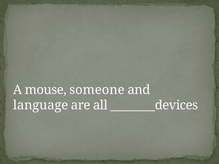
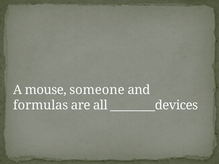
language: language -> formulas (41, 105)
